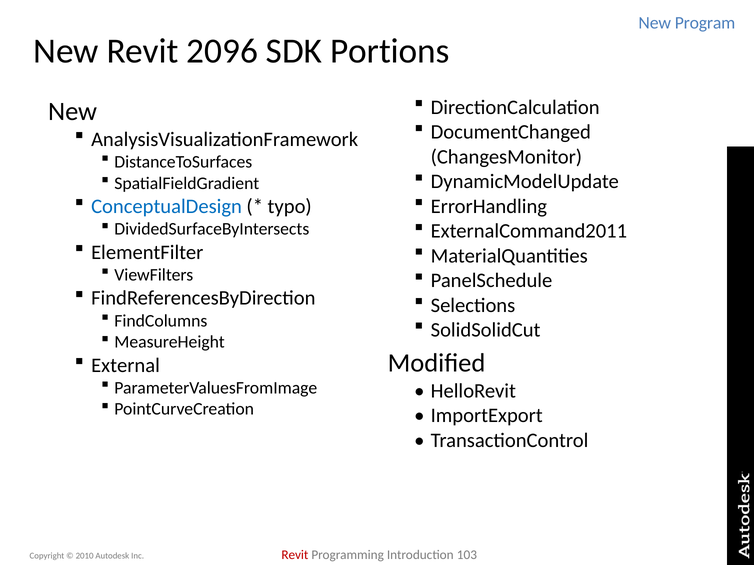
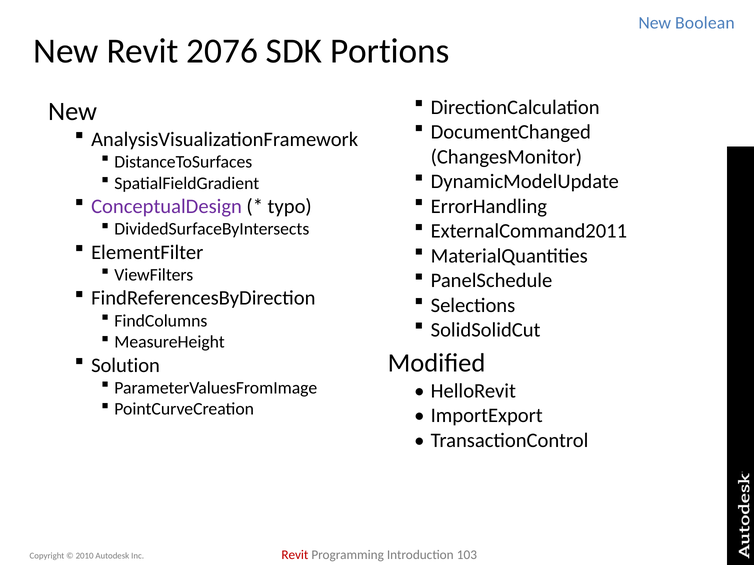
Program: Program -> Boolean (705, 23)
2096: 2096 -> 2076 (222, 51)
ConceptualDesign colour: blue -> purple (167, 207)
External: External -> Solution (126, 366)
